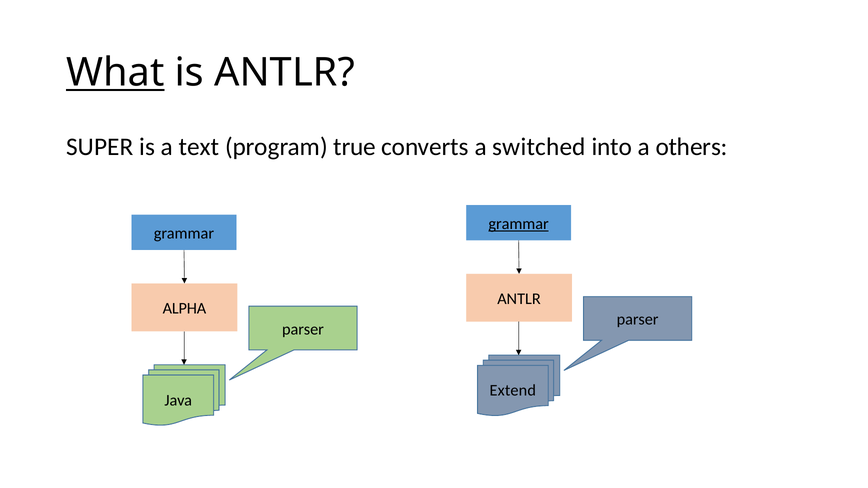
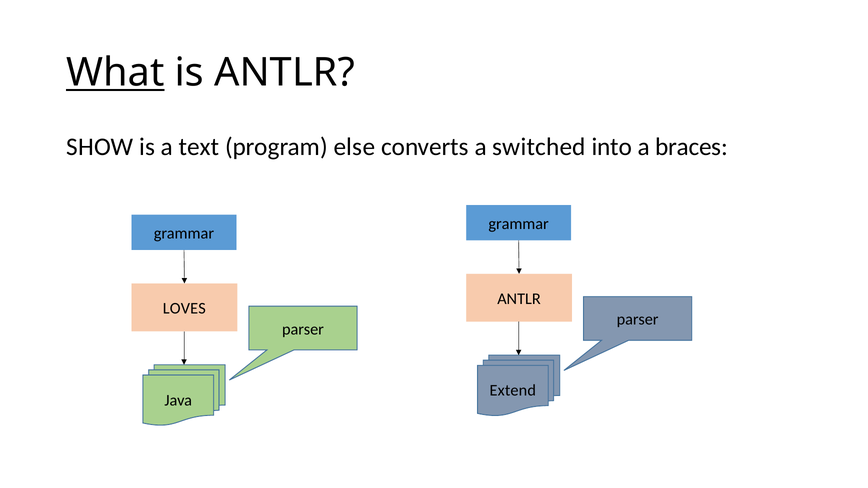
SUPER: SUPER -> SHOW (100, 147)
true: true -> else (354, 147)
others: others -> braces (692, 147)
grammar underline: present -> none (519, 224)
ALPHA: ALPHA -> LOVES (184, 309)
